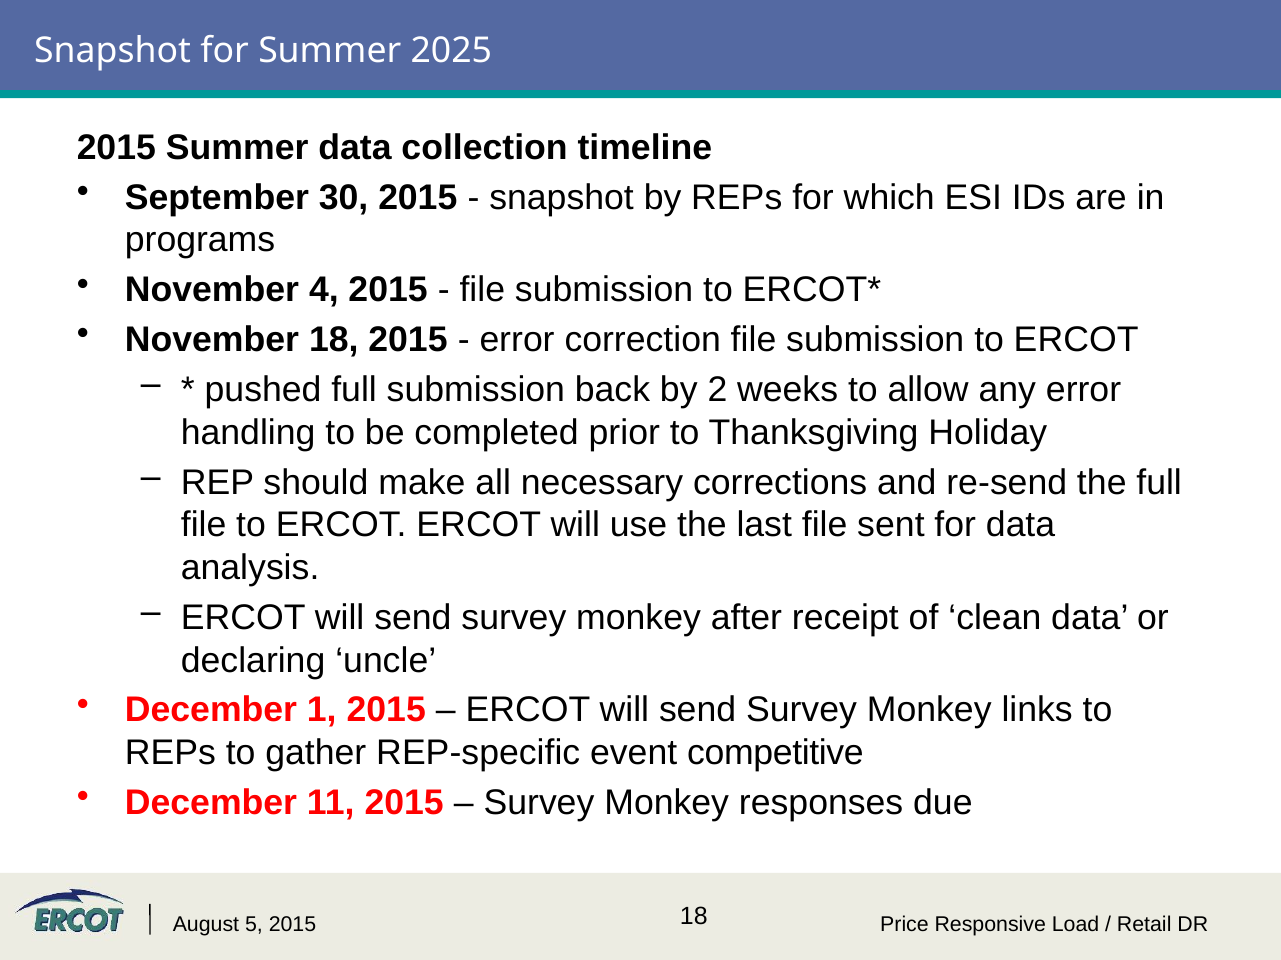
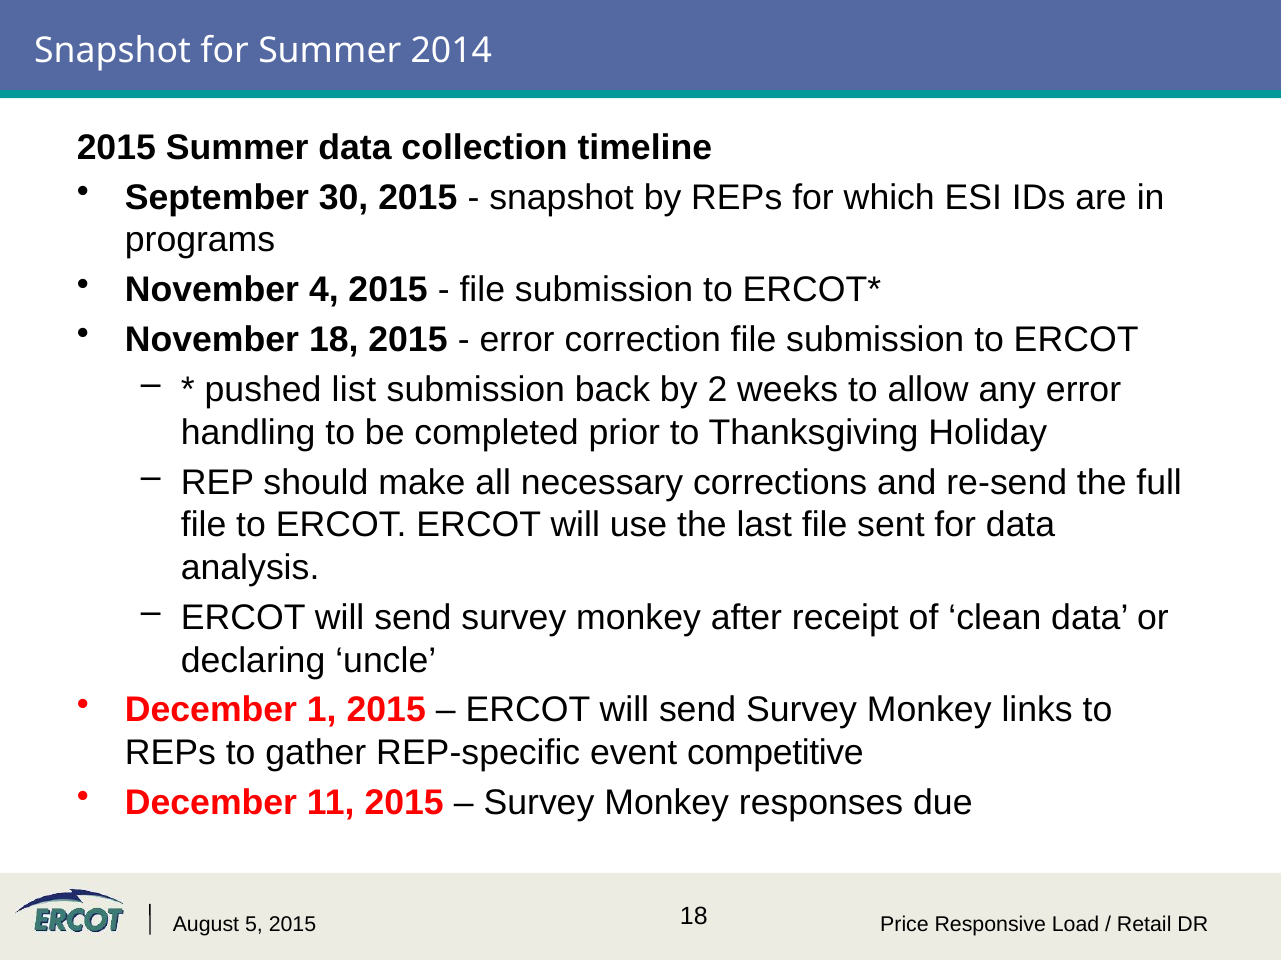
2025: 2025 -> 2014 (451, 50)
pushed full: full -> list (354, 390)
